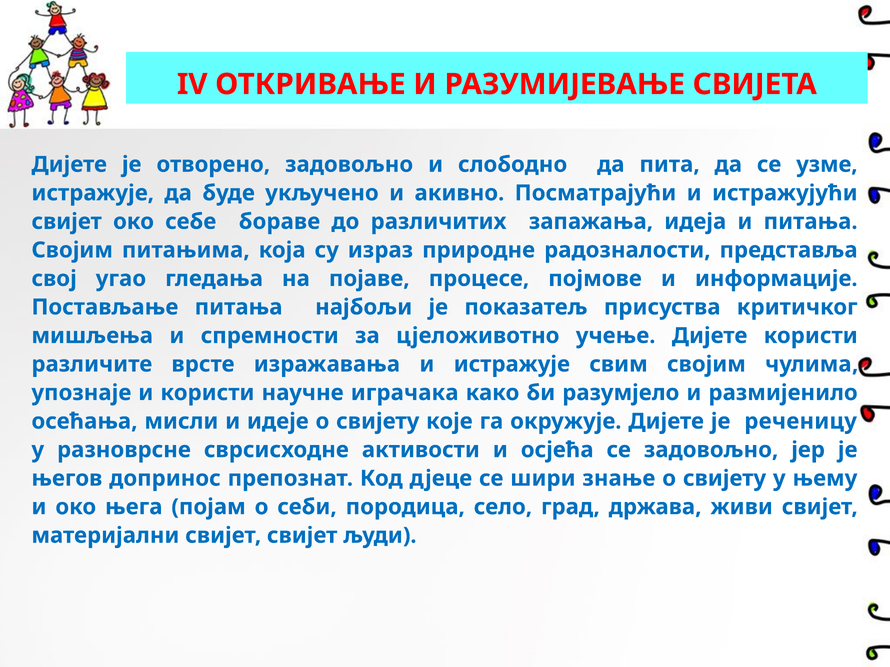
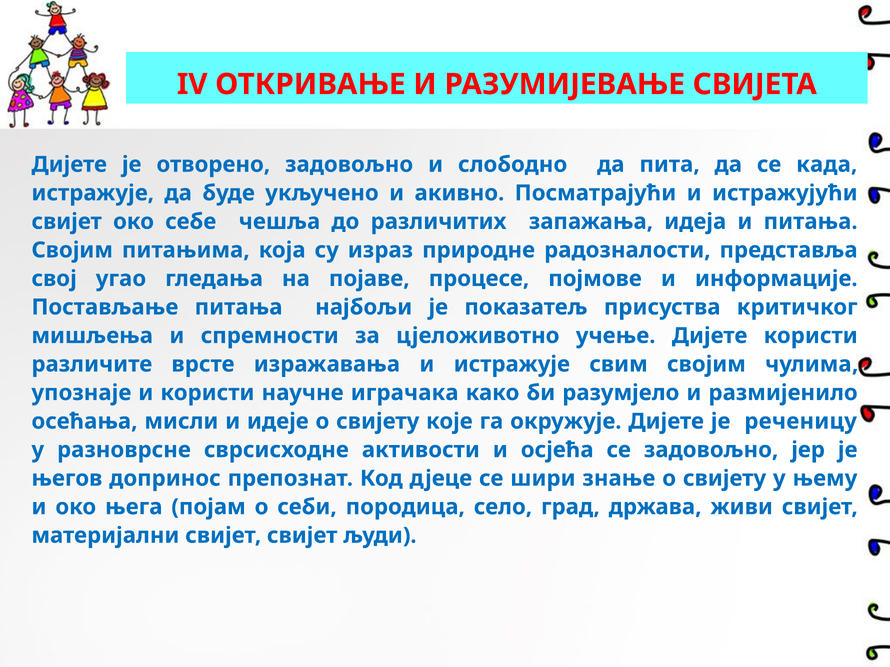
узме: узме -> када (827, 165)
бораве: бораве -> чешља (279, 222)
